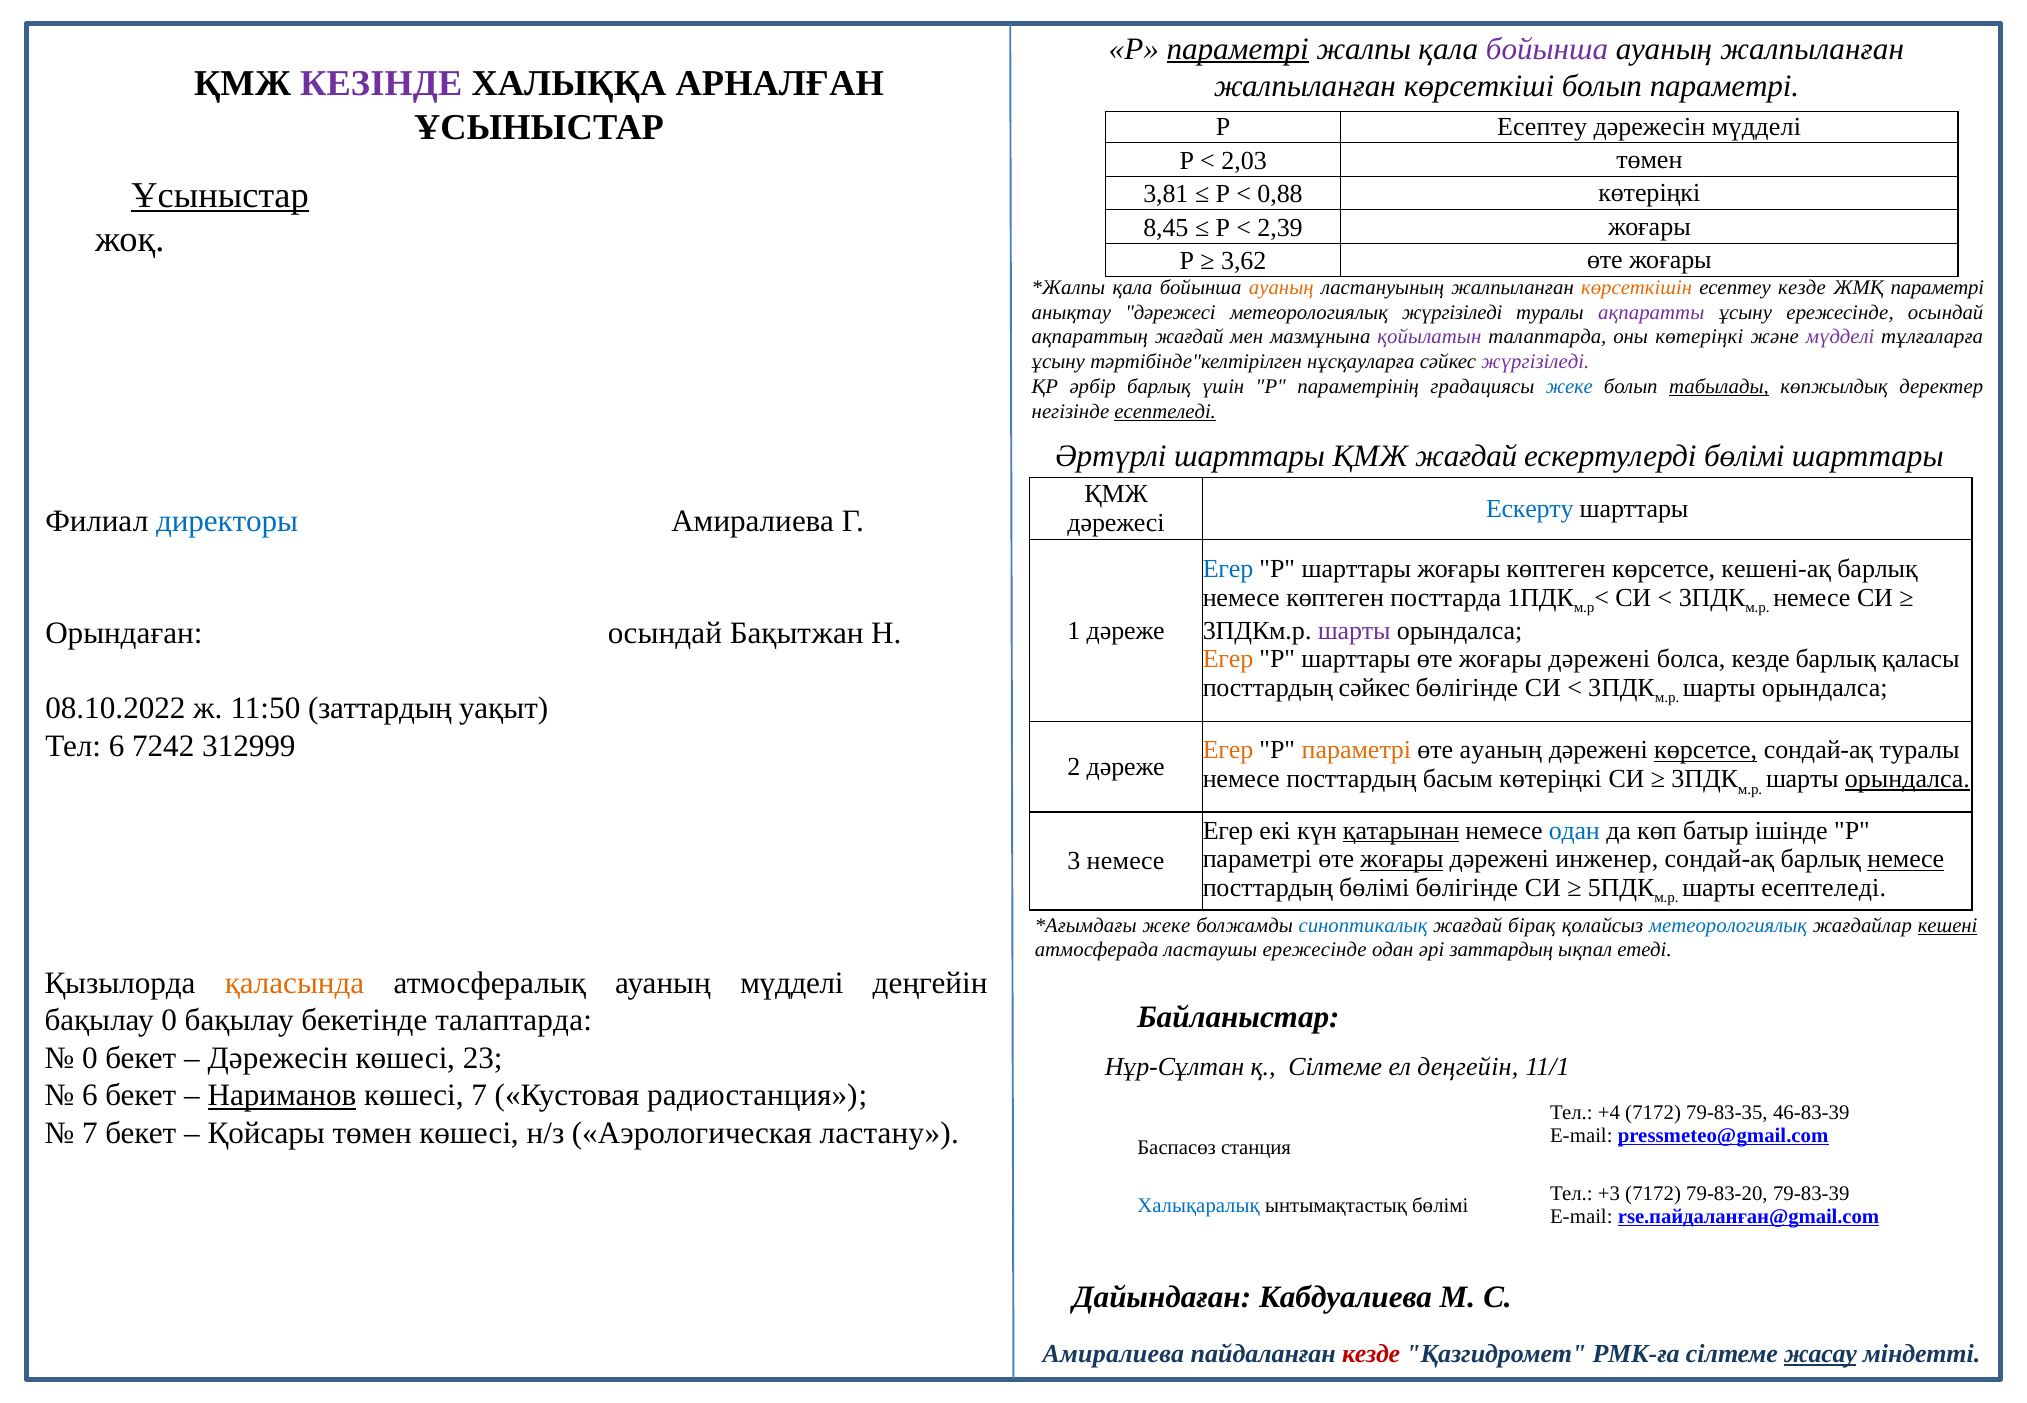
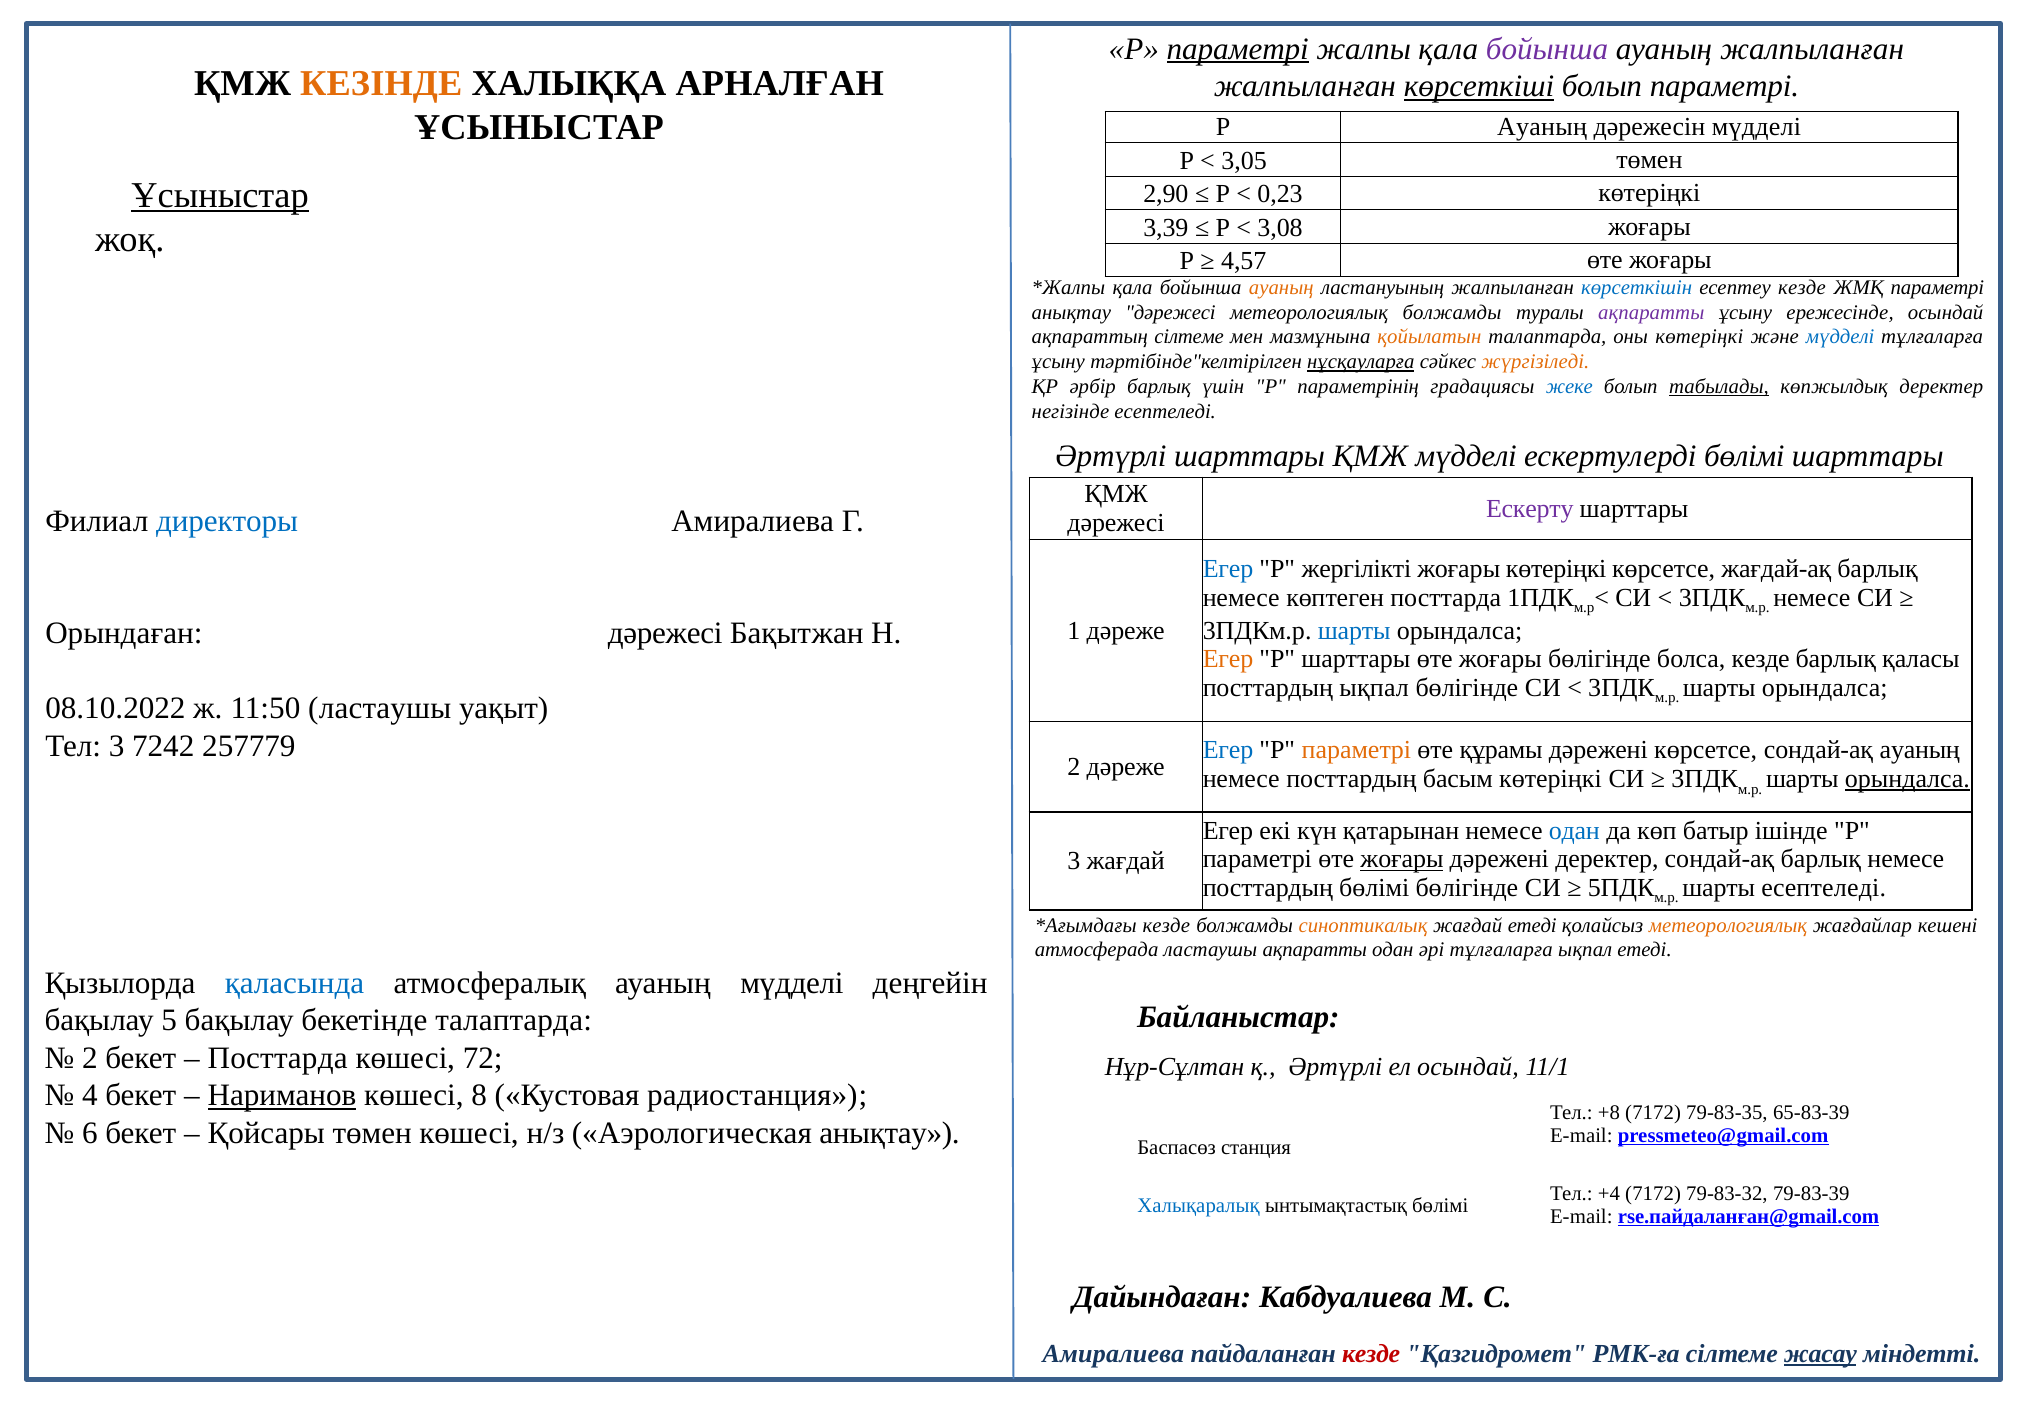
КЕЗІНДЕ colour: purple -> orange (381, 84)
көрсеткіші underline: none -> present (1479, 86)
Р Есептеу: Есептеу -> Ауаның (1542, 127)
2,03: 2,03 -> 3,05 (1244, 161)
3,81: 3,81 -> 2,90 (1166, 194)
0,88: 0,88 -> 0,23 (1280, 194)
8,45: 8,45 -> 3,39 (1166, 228)
2,39: 2,39 -> 3,08 (1280, 228)
3,62: 3,62 -> 4,57 (1244, 261)
көрсеткішін colour: orange -> blue (1637, 287)
метеорологиялық жүргізіледі: жүргізіледі -> болжамды (1452, 312)
ақпараттың жағдай: жағдай -> сілтеме (1189, 337)
қойылатын colour: purple -> orange (1429, 337)
мүдделі colour: purple -> blue (1840, 337)
нұсқауларға underline: none -> present (1361, 362)
жүргізіледі colour: purple -> orange (1535, 362)
есептеледі underline: present -> none (1165, 412)
ҚМЖ жағдай: жағдай -> мүдделі (1466, 456)
Ескерту colour: blue -> purple (1530, 509)
Р шарттары: шарттары -> жергілікті (1356, 569)
жоғары көптеген: көптеген -> көтеріңкі (1556, 569)
кешені-ақ: кешені-ақ -> жағдай-ақ (1776, 569)
шарты colour: purple -> blue (1354, 631)
Орындаған осындай: осындай -> дәрежесі (665, 634)
дәрежені: дәрежені -> бөлігінде (1599, 659)
посттардың сәйкес: сәйкес -> ықпал (1374, 688)
11:50 заттардың: заттардың -> ластаушы (380, 709)
Тел 6: 6 -> 3 (117, 746)
312999: 312999 -> 257779 (249, 746)
Егер colour: orange -> blue (1228, 751)
өте ауаның: ауаның -> құрамы (1501, 751)
көрсетсе underline: present -> none (1706, 751)
сондай-ақ туралы: туралы -> ауаның (1920, 751)
қатарынан underline: present -> none (1401, 831)
дәрежені инженер: инженер -> деректер (1607, 859)
немесе underline: present -> none (1906, 859)
3 немесе: немесе -> жағдай (1126, 861)
жеке: жеке -> кезде (1166, 925)
синоптикалық colour: blue -> orange (1363, 925)
жағдай бірақ: бірақ -> етеді (1532, 925)
метеорологиялық colour: blue -> orange (1728, 925)
кешені underline: present -> none (1948, 925)
ластаушы ережесінде: ережесінде -> ақпаратты (1315, 950)
әрі заттардың: заттардың -> тұлғаларға (1501, 950)
қаласында colour: orange -> blue (295, 983)
бақылау 0: 0 -> 5 (169, 1021)
0: 0 -> 2 (90, 1058)
Дәрежесін: Дәрежесін -> Посттарда (278, 1058)
23: 23 -> 72 (483, 1058)
қ Сілтеме: Сілтеме -> Әртүрлі (1335, 1067)
ел деңгейін: деңгейін -> осындай (1468, 1067)
6: 6 -> 4 (90, 1096)
көшесі 7: 7 -> 8 (479, 1096)
+4: +4 -> +8 (1609, 1113)
46-83-39: 46-83-39 -> 65-83-39 (1811, 1113)
7: 7 -> 6 (90, 1133)
Аэрологическая ластану: ластану -> анықтау (890, 1133)
+3: +3 -> +4 (1609, 1194)
79-83-20: 79-83-20 -> 79-83-32 (1727, 1194)
